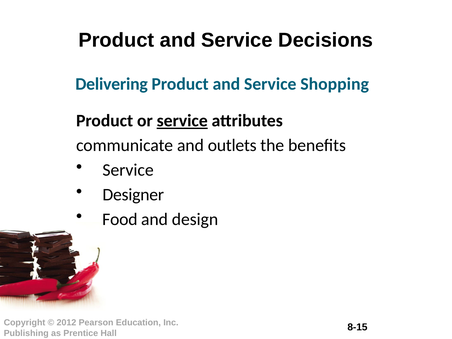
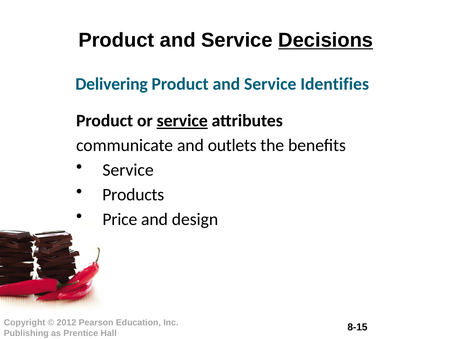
Decisions underline: none -> present (326, 40)
Shopping: Shopping -> Identifies (335, 84)
Designer: Designer -> Products (133, 195)
Food: Food -> Price (120, 219)
